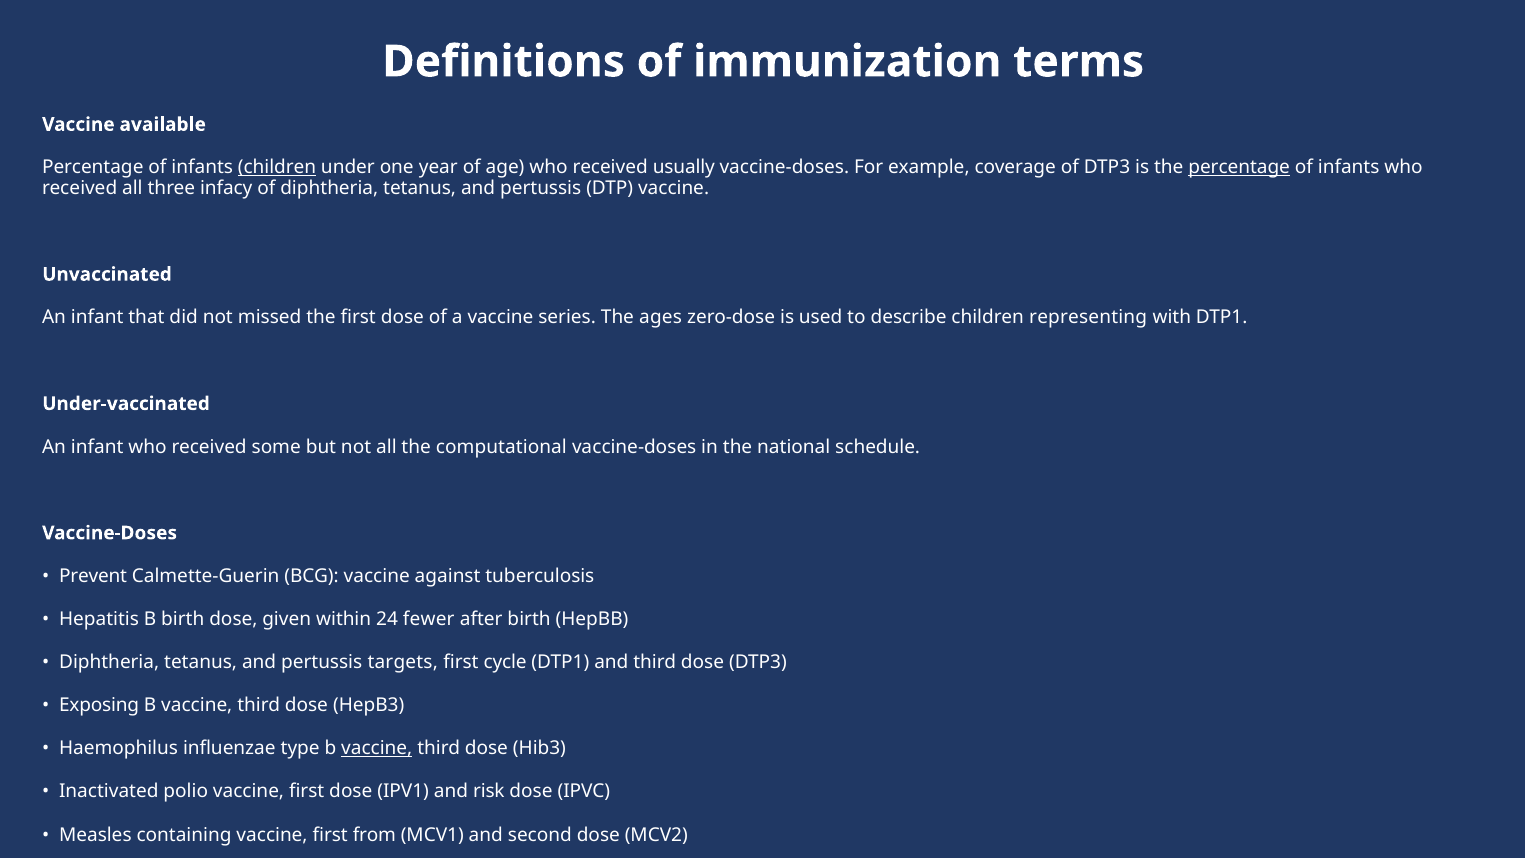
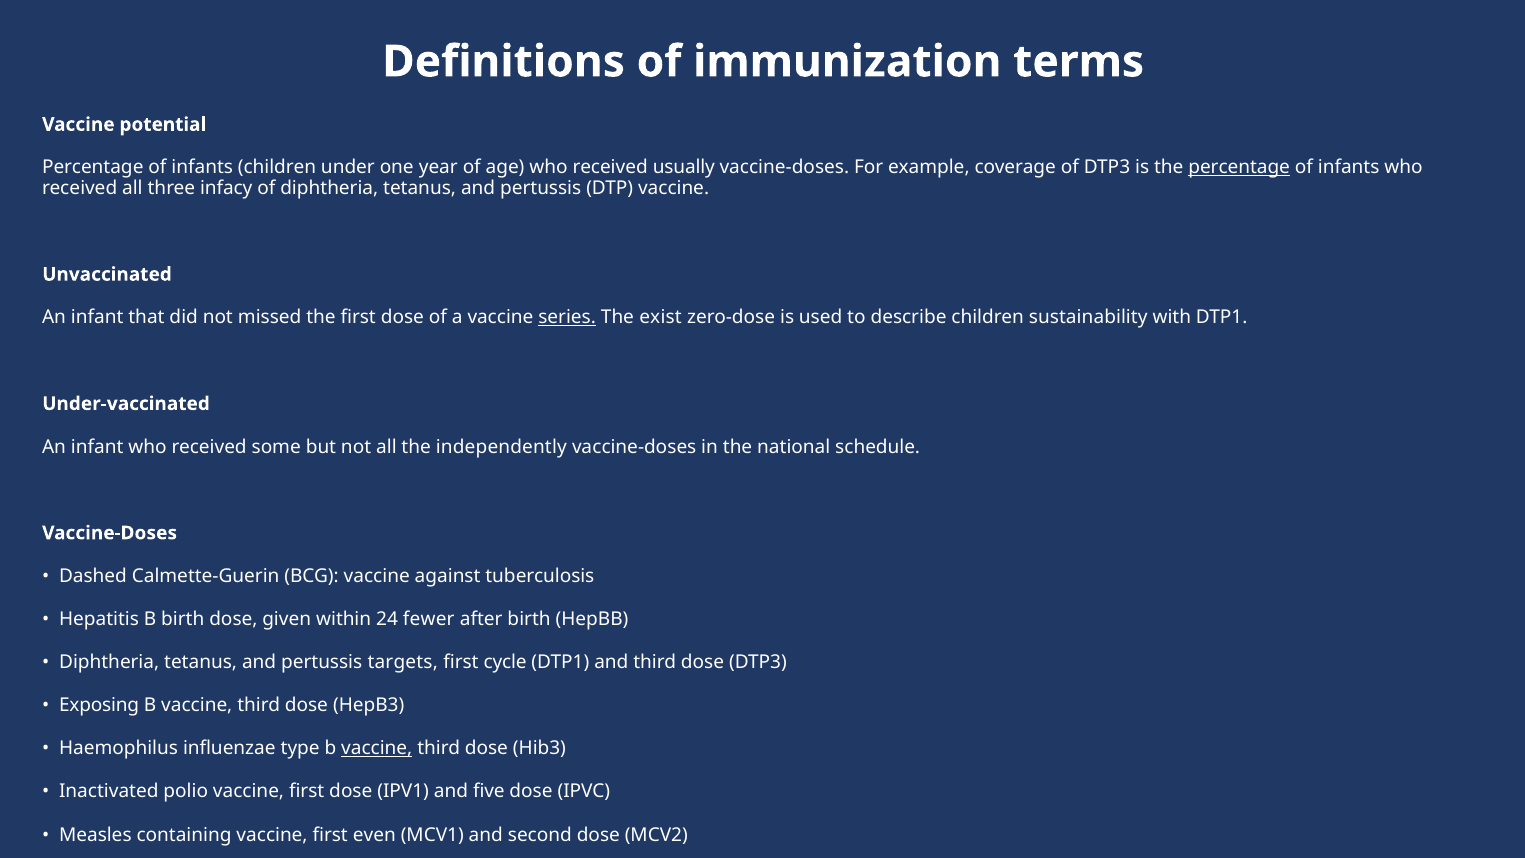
available: available -> potential (163, 124)
children underline: present -> none (277, 168)
series underline: none -> present (567, 317)
ages: ages -> exist (661, 317)
children representing: representing -> sustainability (1088, 317)
computational: computational -> independently (501, 447)
Prevent: Prevent -> Dashed (93, 576)
risk: risk -> five (489, 791)
first from: from -> even (374, 835)
